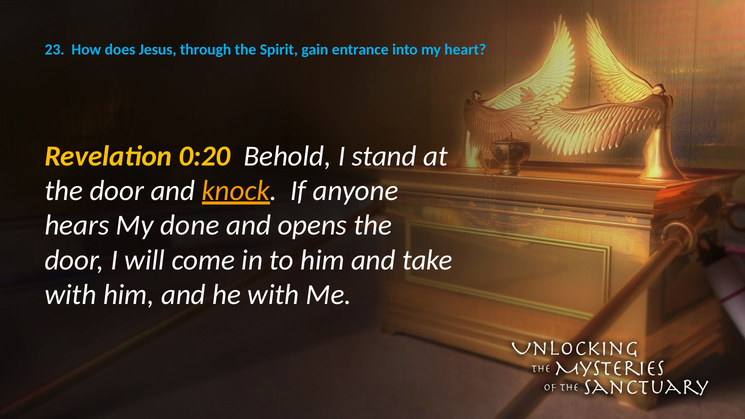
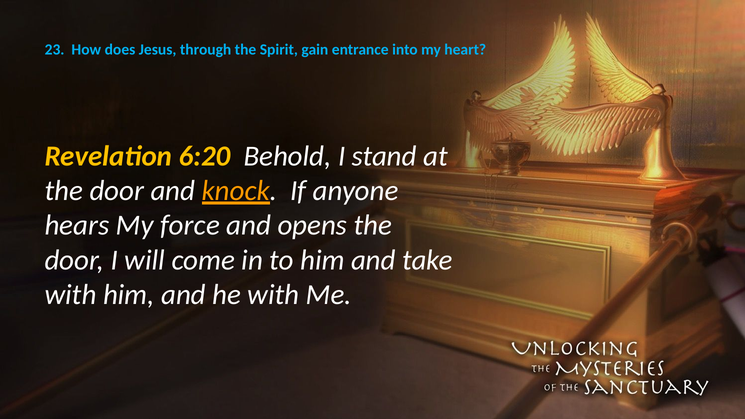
0:20: 0:20 -> 6:20 (205, 156)
done: done -> force (190, 225)
